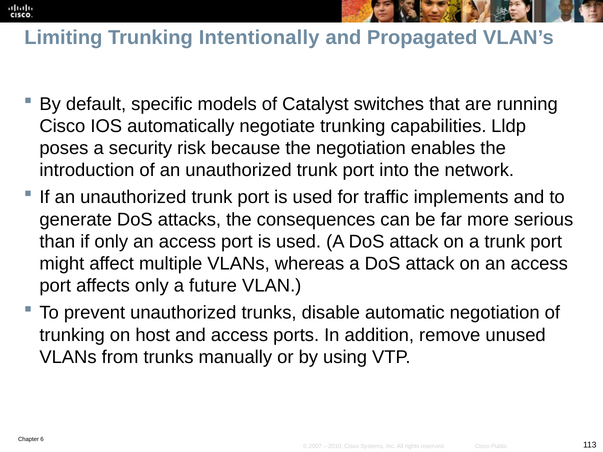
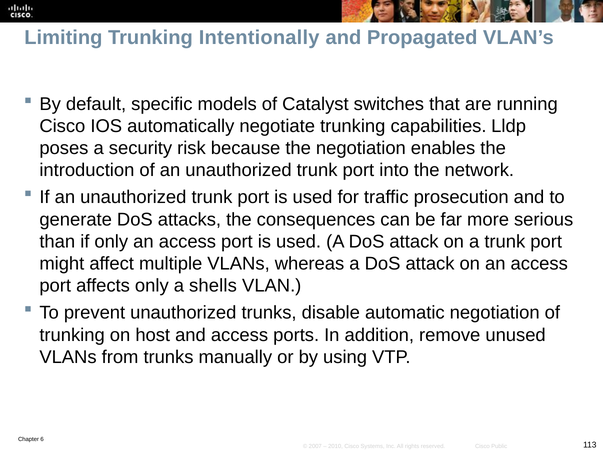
implements: implements -> prosecution (461, 198)
future: future -> shells (213, 286)
